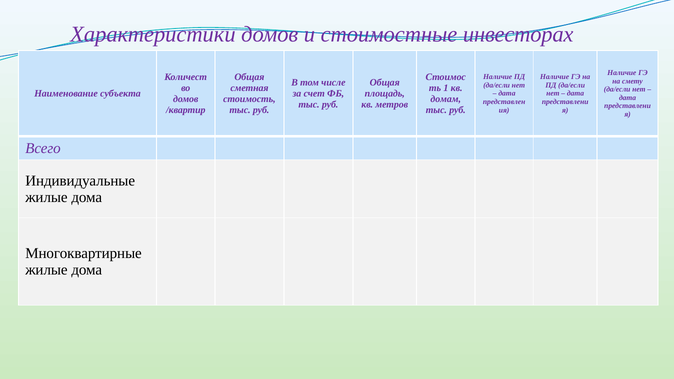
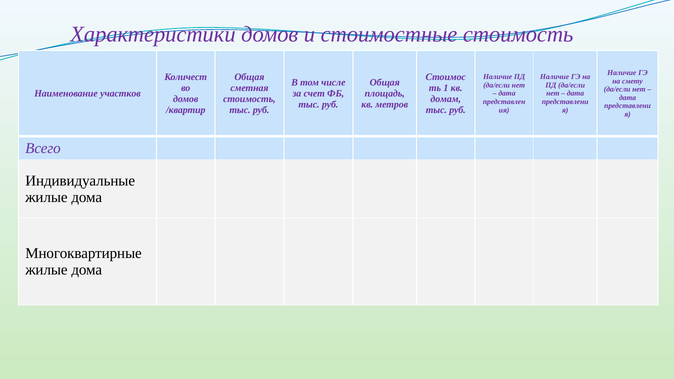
стоимостные инвесторах: инвесторах -> стоимость (518, 34)
субъекта: субъекта -> участков (120, 94)
